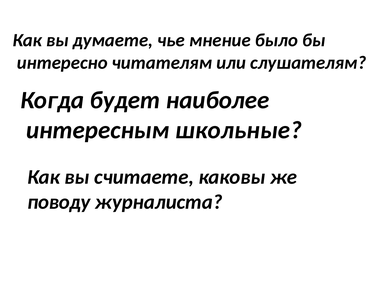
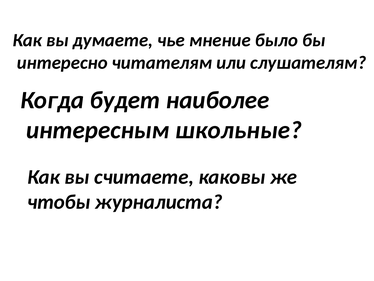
поводу: поводу -> чтобы (59, 202)
